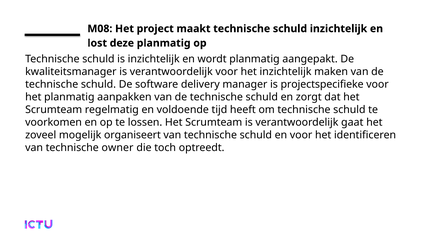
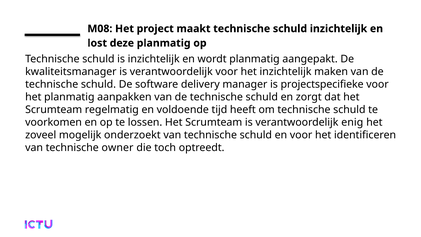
gaat: gaat -> enig (352, 122)
organiseert: organiseert -> onderzoekt (132, 135)
